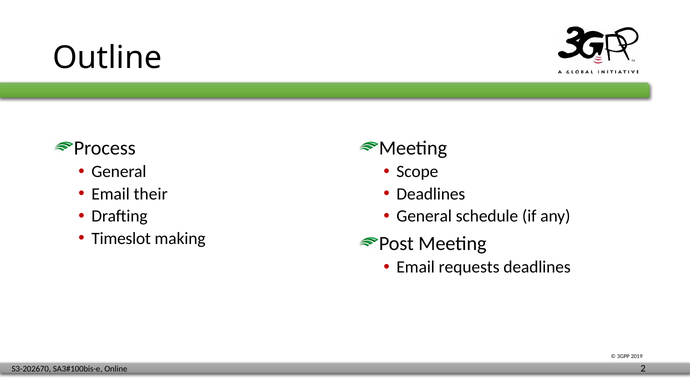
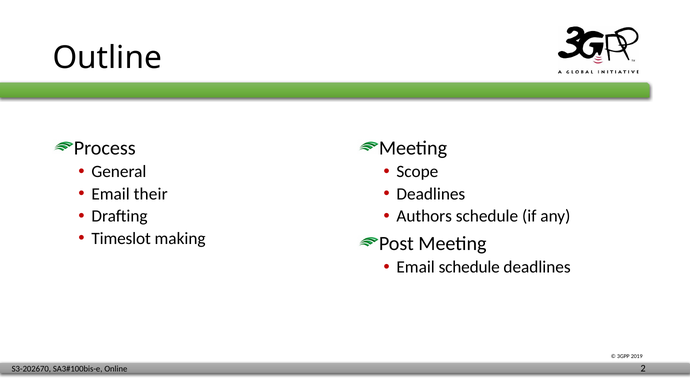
General: General -> Authors (424, 216)
Email requests: requests -> schedule (469, 267)
